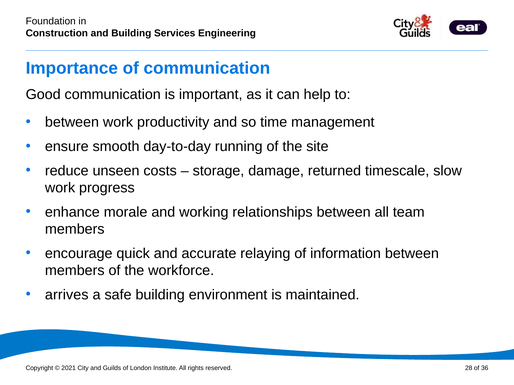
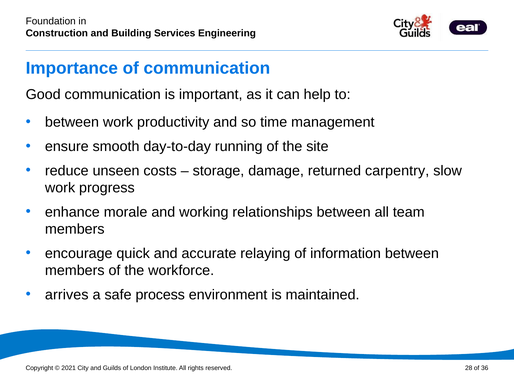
timescale: timescale -> carpentry (397, 171)
safe building: building -> process (160, 295)
